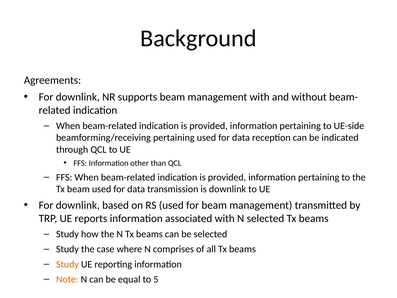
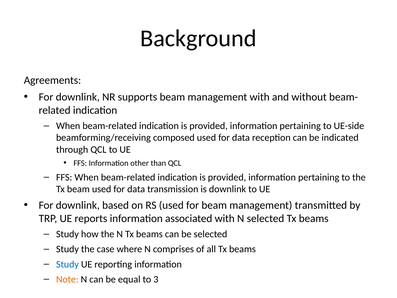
beamforming/receiving pertaining: pertaining -> composed (174, 138)
Study colour: orange -> blue (67, 264)
5: 5 -> 3 (156, 279)
